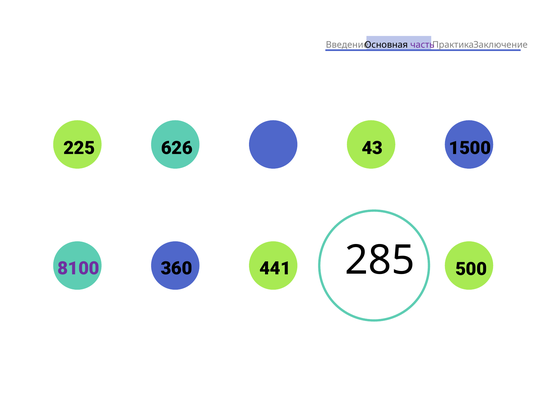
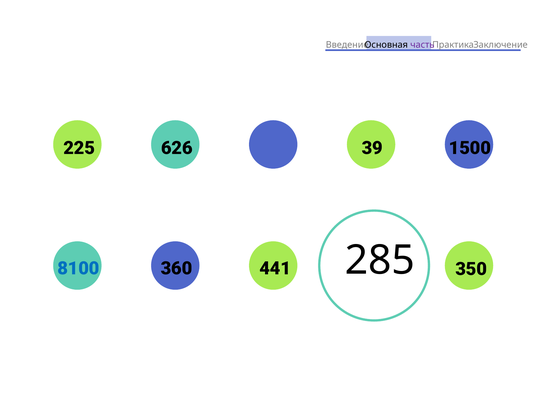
43: 43 -> 39 (372, 148)
8100 colour: purple -> blue (78, 268)
500: 500 -> 350 (471, 269)
